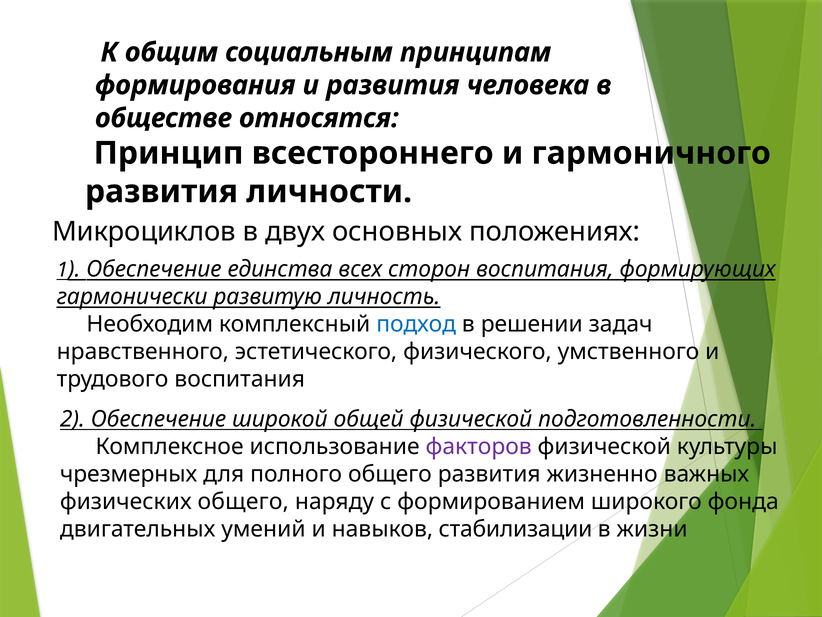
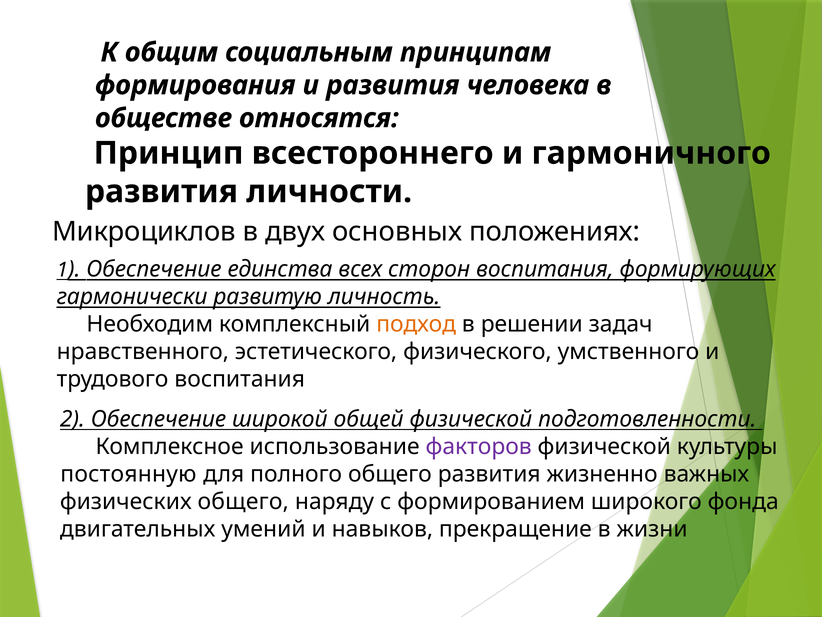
подход colour: blue -> orange (416, 324)
чрезмерных: чрезмерных -> постоянную (128, 474)
стабилизации: стабилизации -> прекращение (515, 529)
